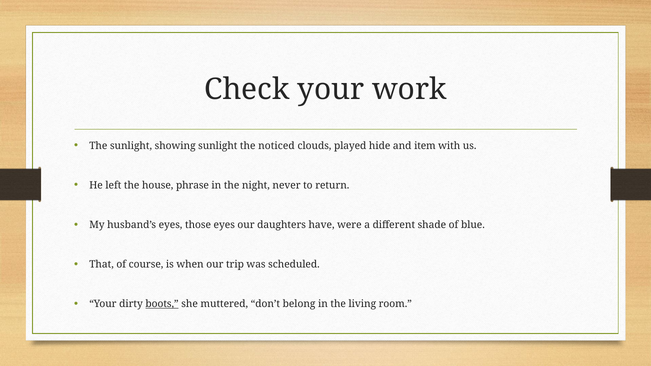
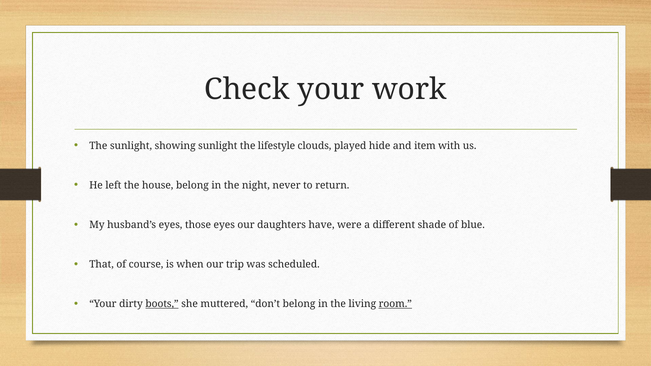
noticed: noticed -> lifestyle (277, 146)
house phrase: phrase -> belong (192, 185)
room underline: none -> present (395, 304)
